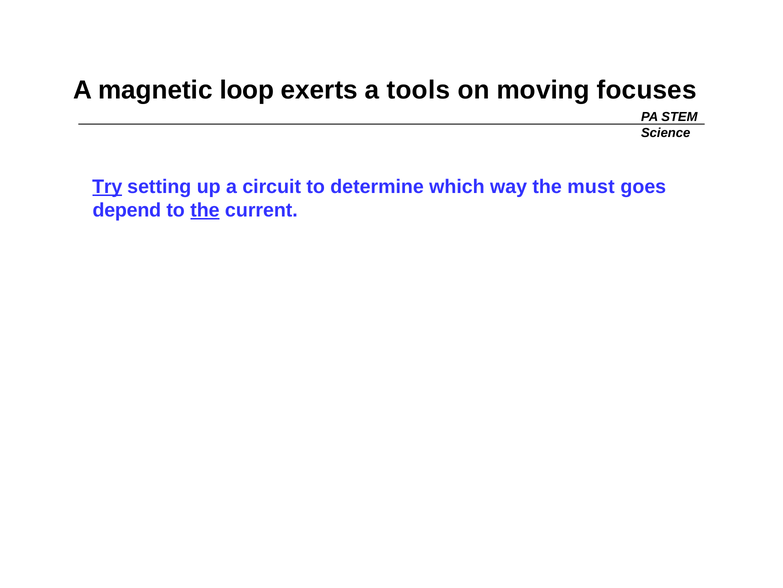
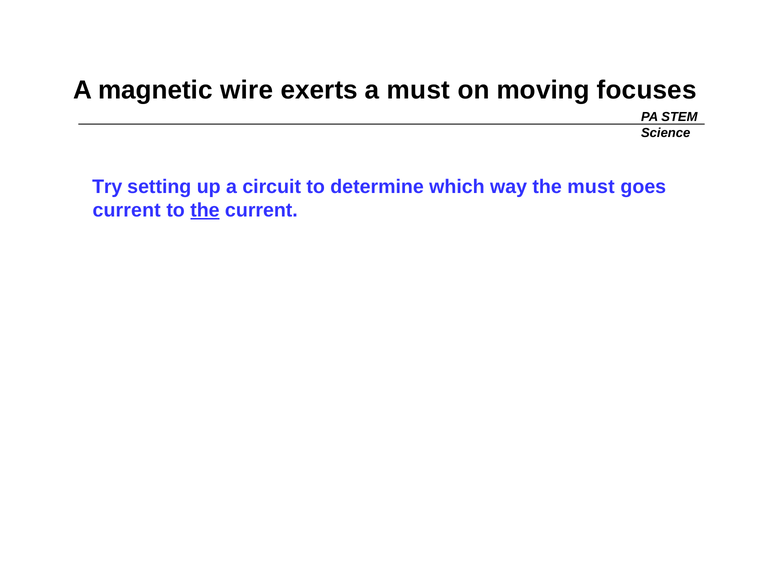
loop: loop -> wire (247, 90)
a tools: tools -> must (418, 90)
Try underline: present -> none (107, 187)
depend: depend -> current (127, 210)
